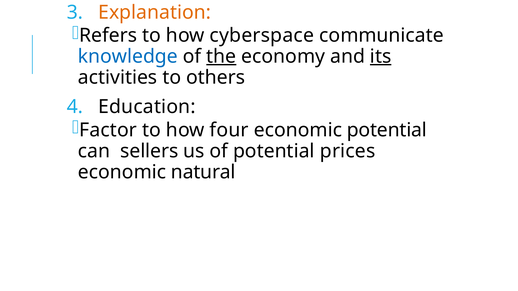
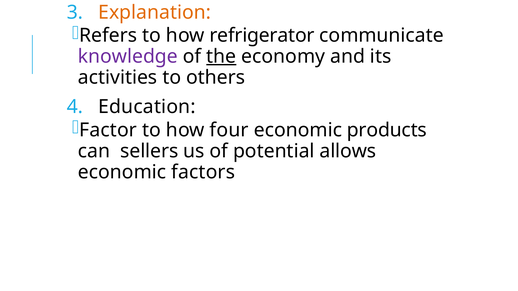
cyberspace: cyberspace -> refrigerator (262, 35)
knowledge colour: blue -> purple (128, 56)
its underline: present -> none (381, 56)
economic potential: potential -> products (387, 130)
prices: prices -> allows (348, 151)
natural: natural -> factors (203, 172)
